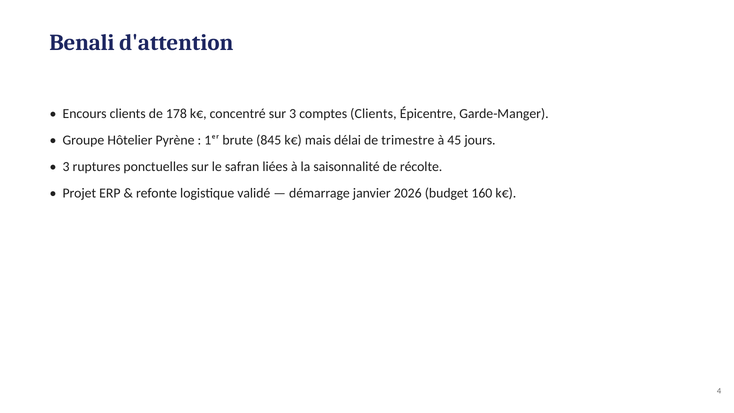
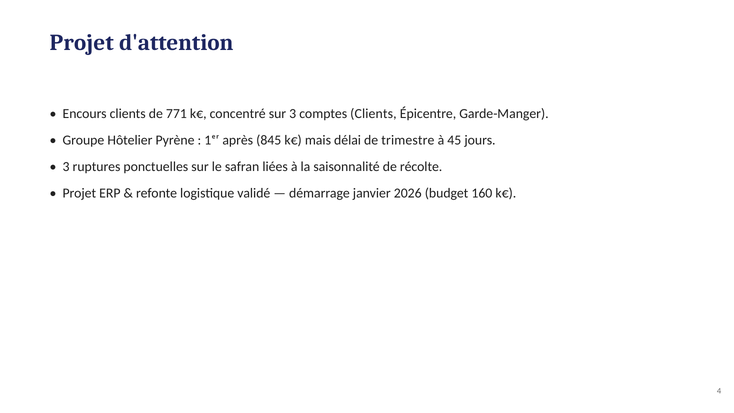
Benali: Benali -> Projet (82, 43)
178: 178 -> 771 (176, 114)
brute: brute -> après (238, 140)
